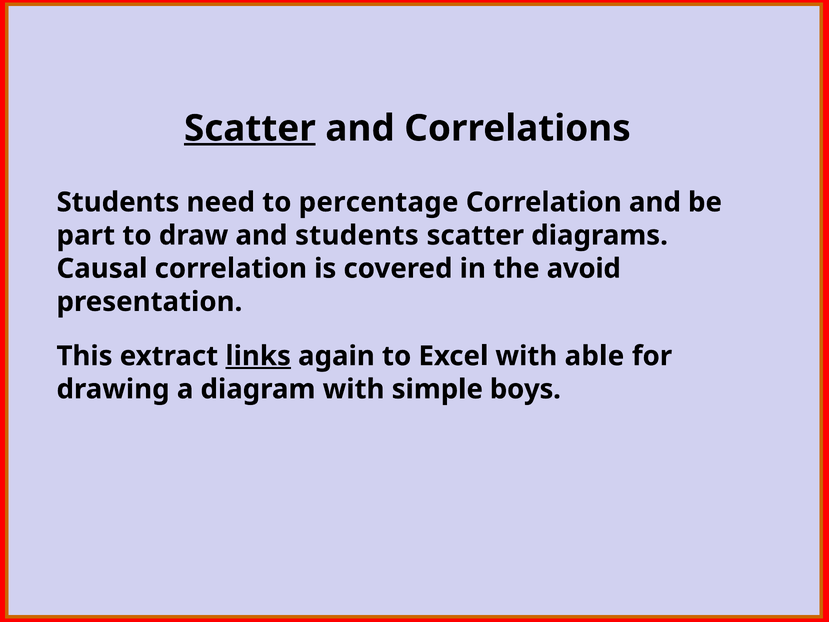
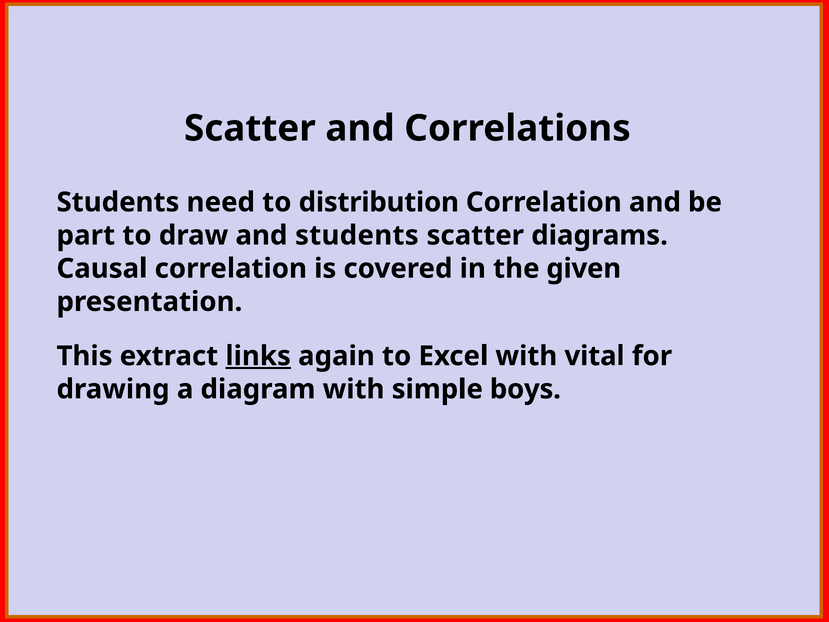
Scatter underline: present -> none (250, 128)
percentage: percentage -> distribution (379, 202)
avoid: avoid -> given (584, 268)
able: able -> vital (595, 356)
